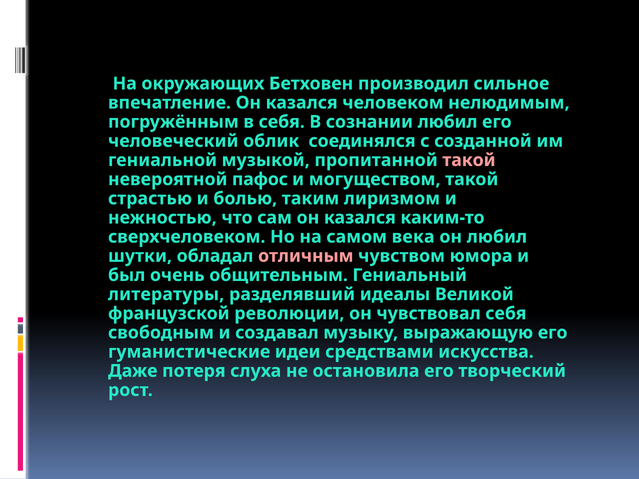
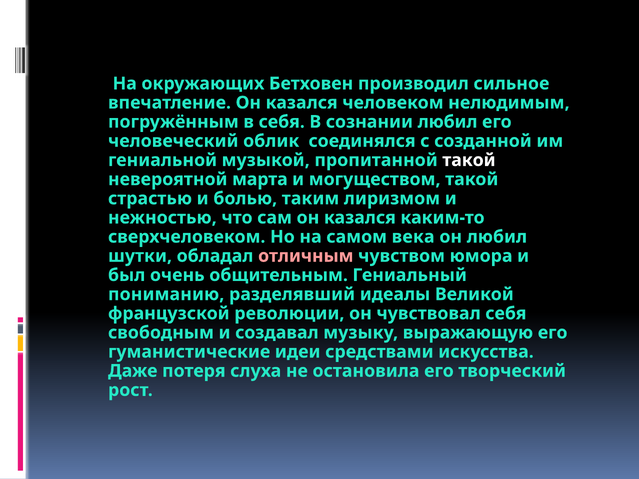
такой colour: pink -> white (469, 160)
пафос: пафос -> марта (260, 179)
литературы: литературы -> пониманию (166, 294)
